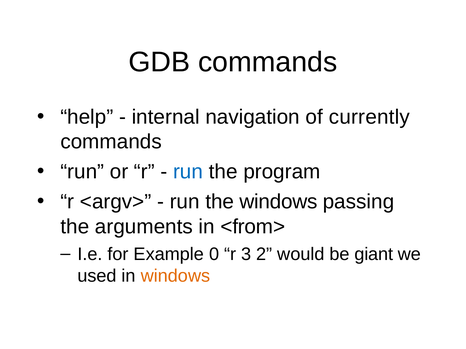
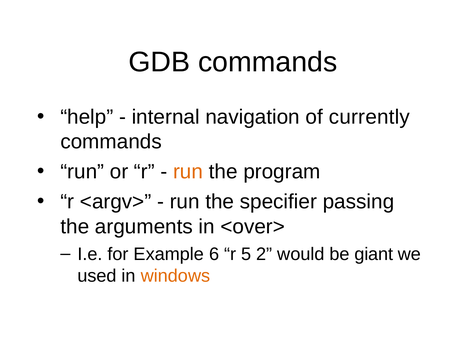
run colour: blue -> orange (188, 172)
the windows: windows -> specifier (278, 202)
<from>: <from> -> <over> (253, 227)
0: 0 -> 6 (214, 255)
3: 3 -> 5 (246, 255)
